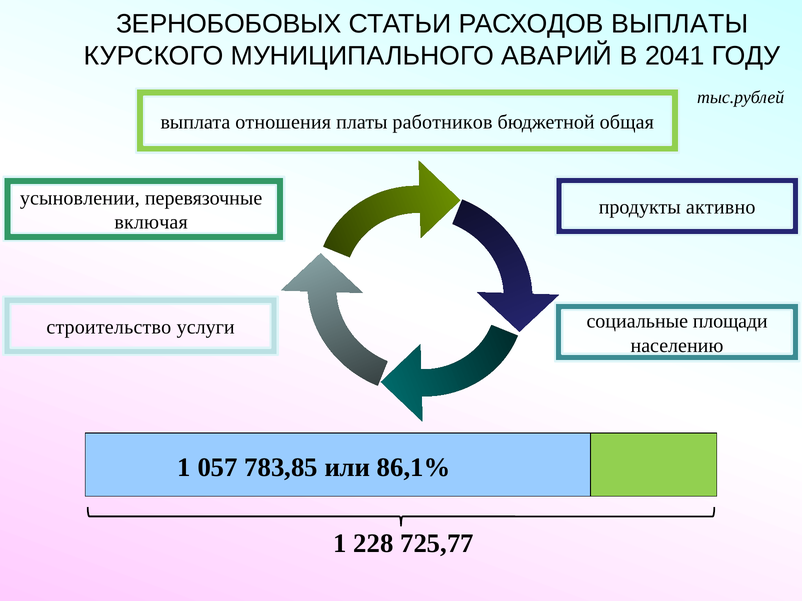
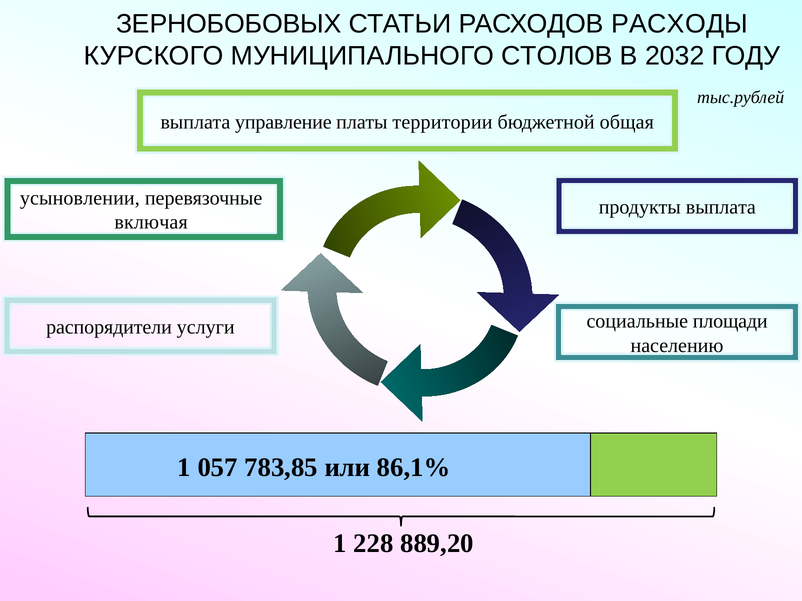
ВЫПЛАТЫ: ВЫПЛАТЫ -> РАСХОДЫ (680, 24)
АВАРИЙ: АВАРИЙ -> СТОЛОВ (557, 56)
2041: 2041 -> 2032 (675, 56)
отношения: отношения -> управление (283, 122)
работников: работников -> территории (442, 122)
продукты активно: активно -> выплата (721, 207)
строительство: строительство -> распорядители (109, 327)
725,77: 725,77 -> 889,20 (437, 544)
